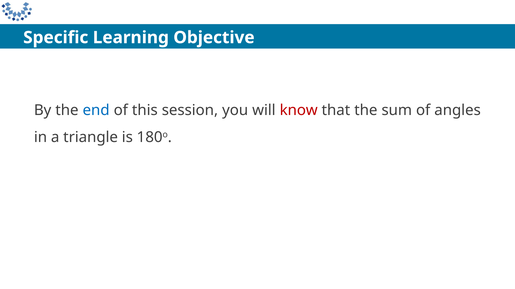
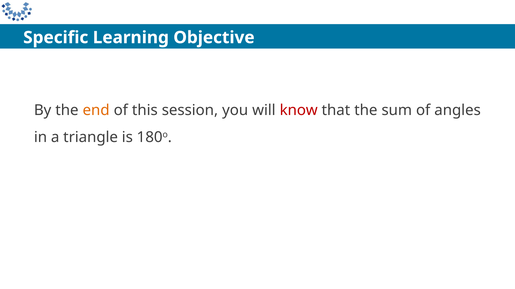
end colour: blue -> orange (96, 110)
